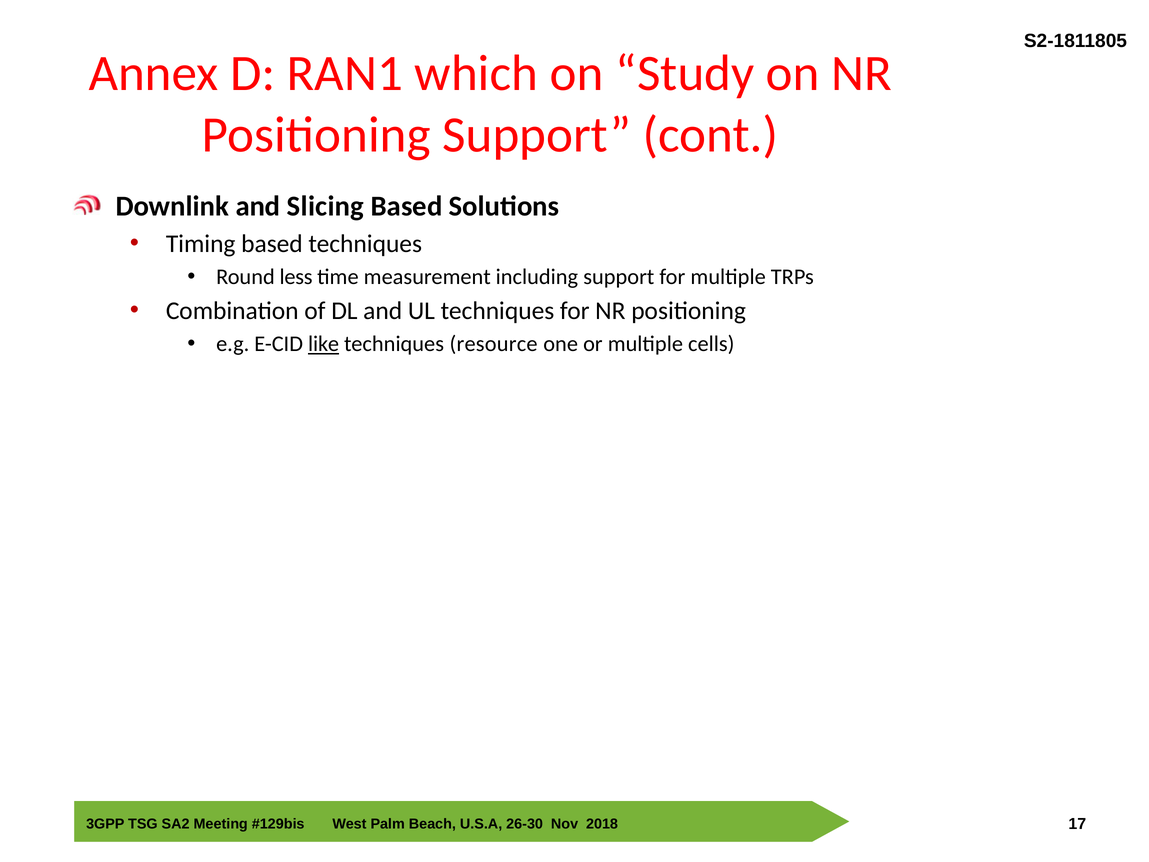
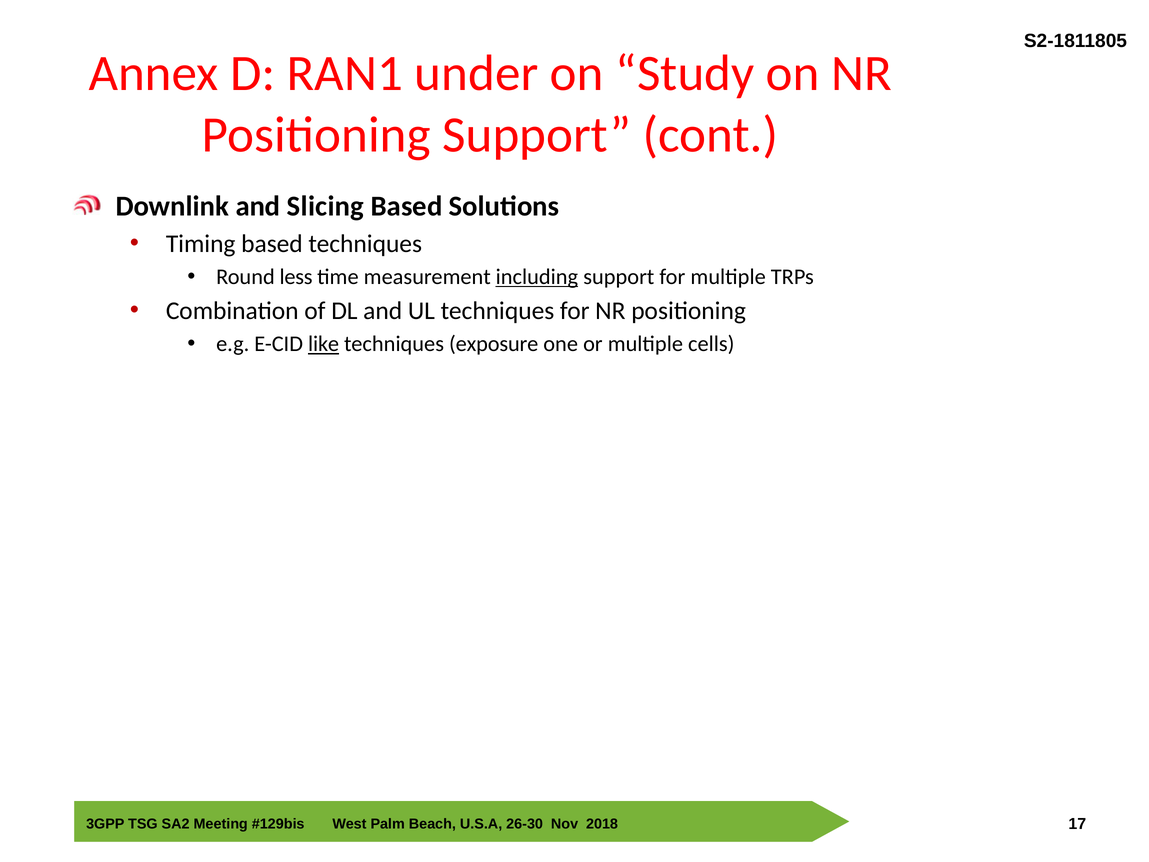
which: which -> under (476, 73)
including underline: none -> present (537, 277)
resource: resource -> exposure (494, 344)
